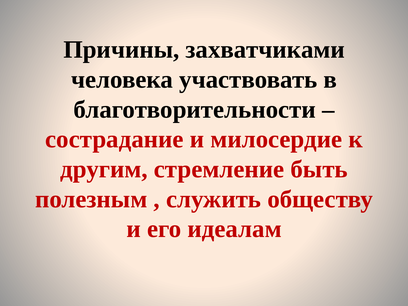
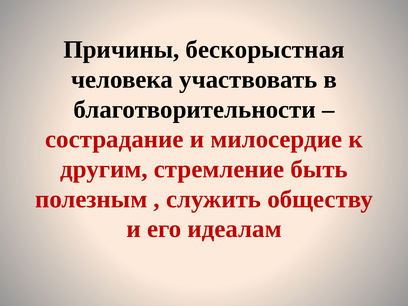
захватчиками: захватчиками -> бескорыстная (265, 50)
